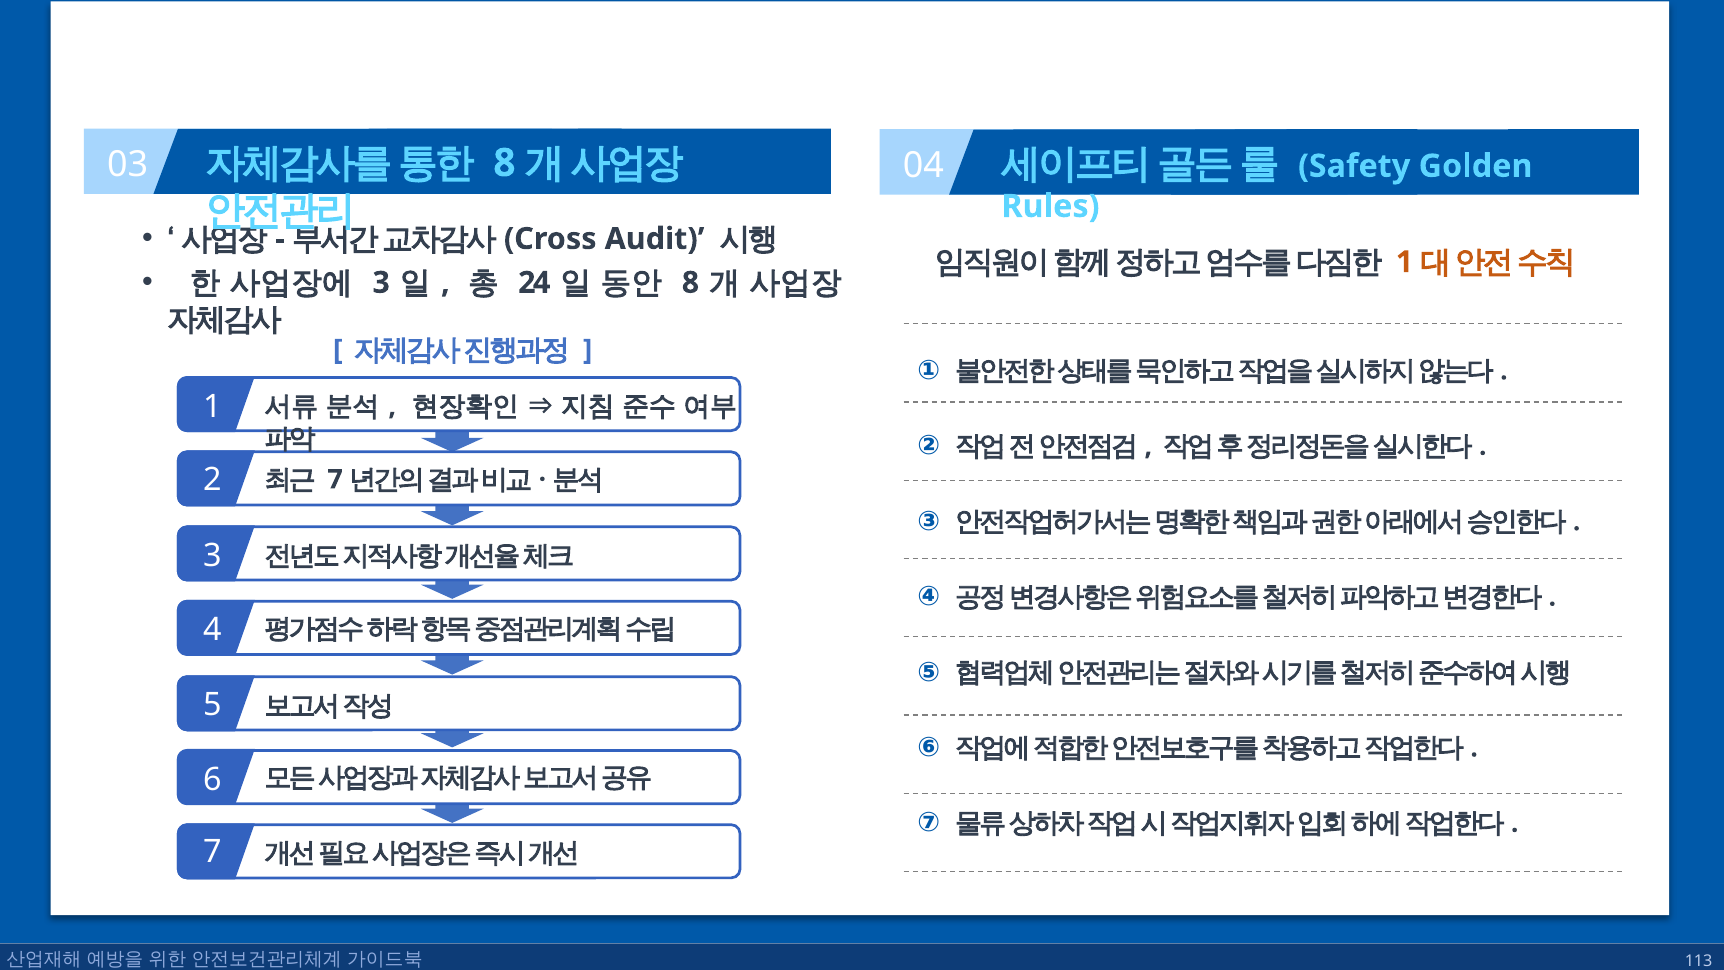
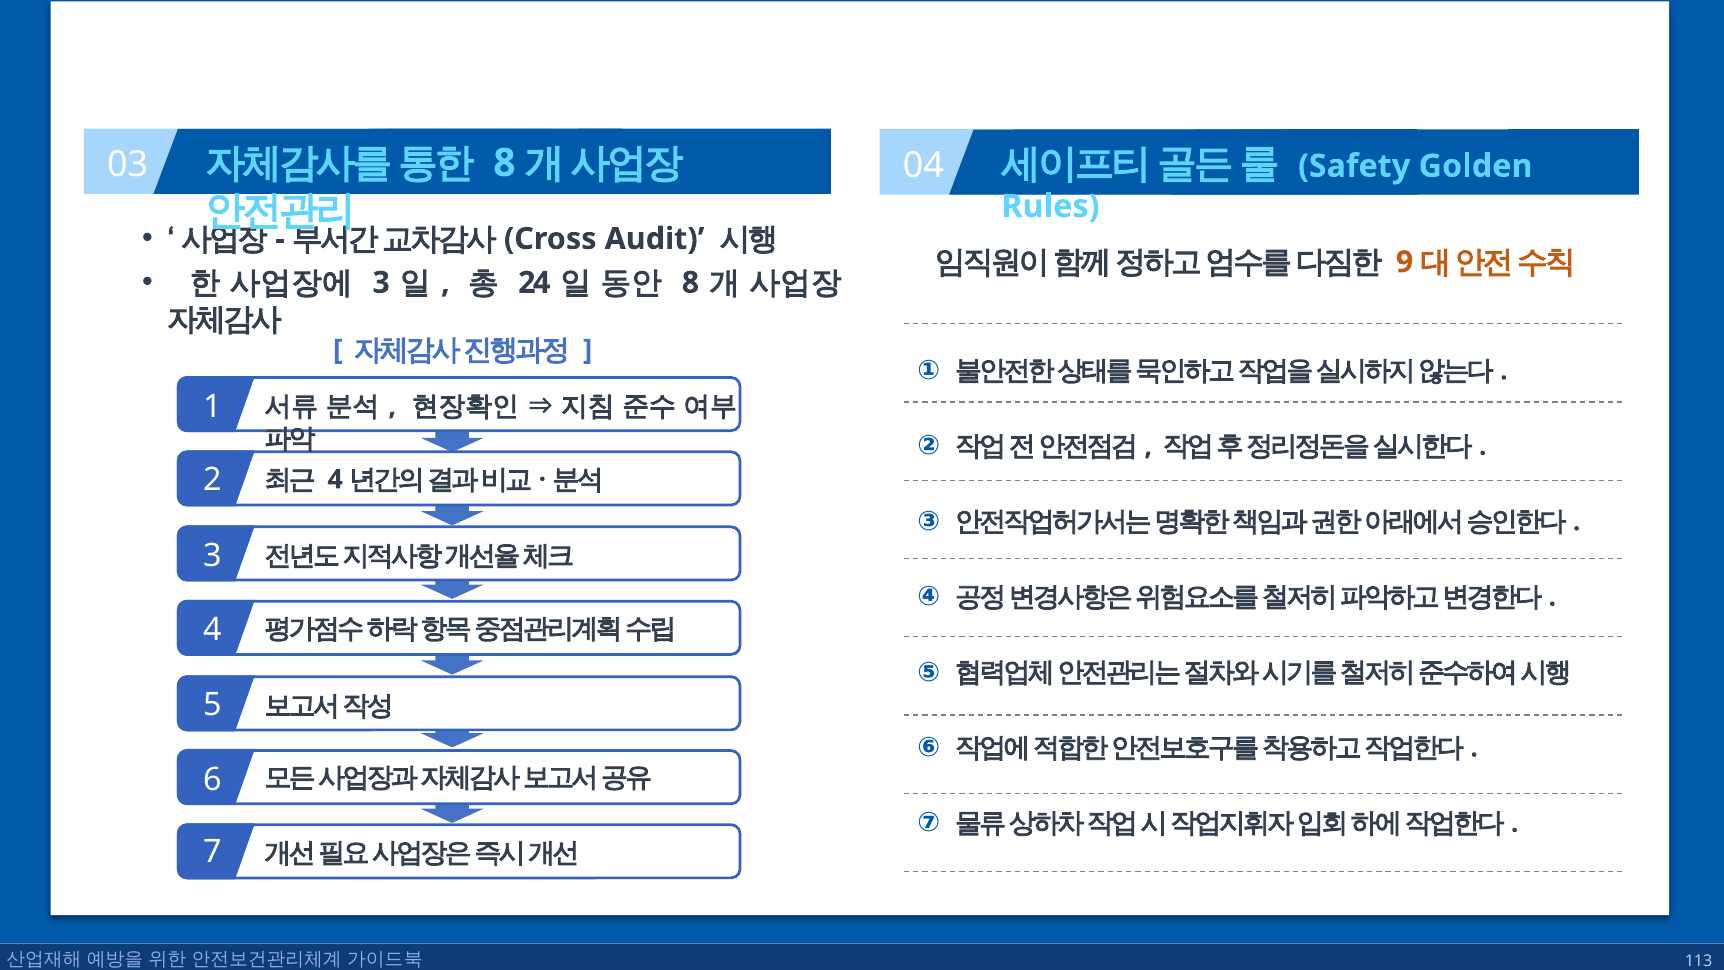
1: 1 -> 9 (1404, 262)
7: 7 -> 4 (335, 479)
